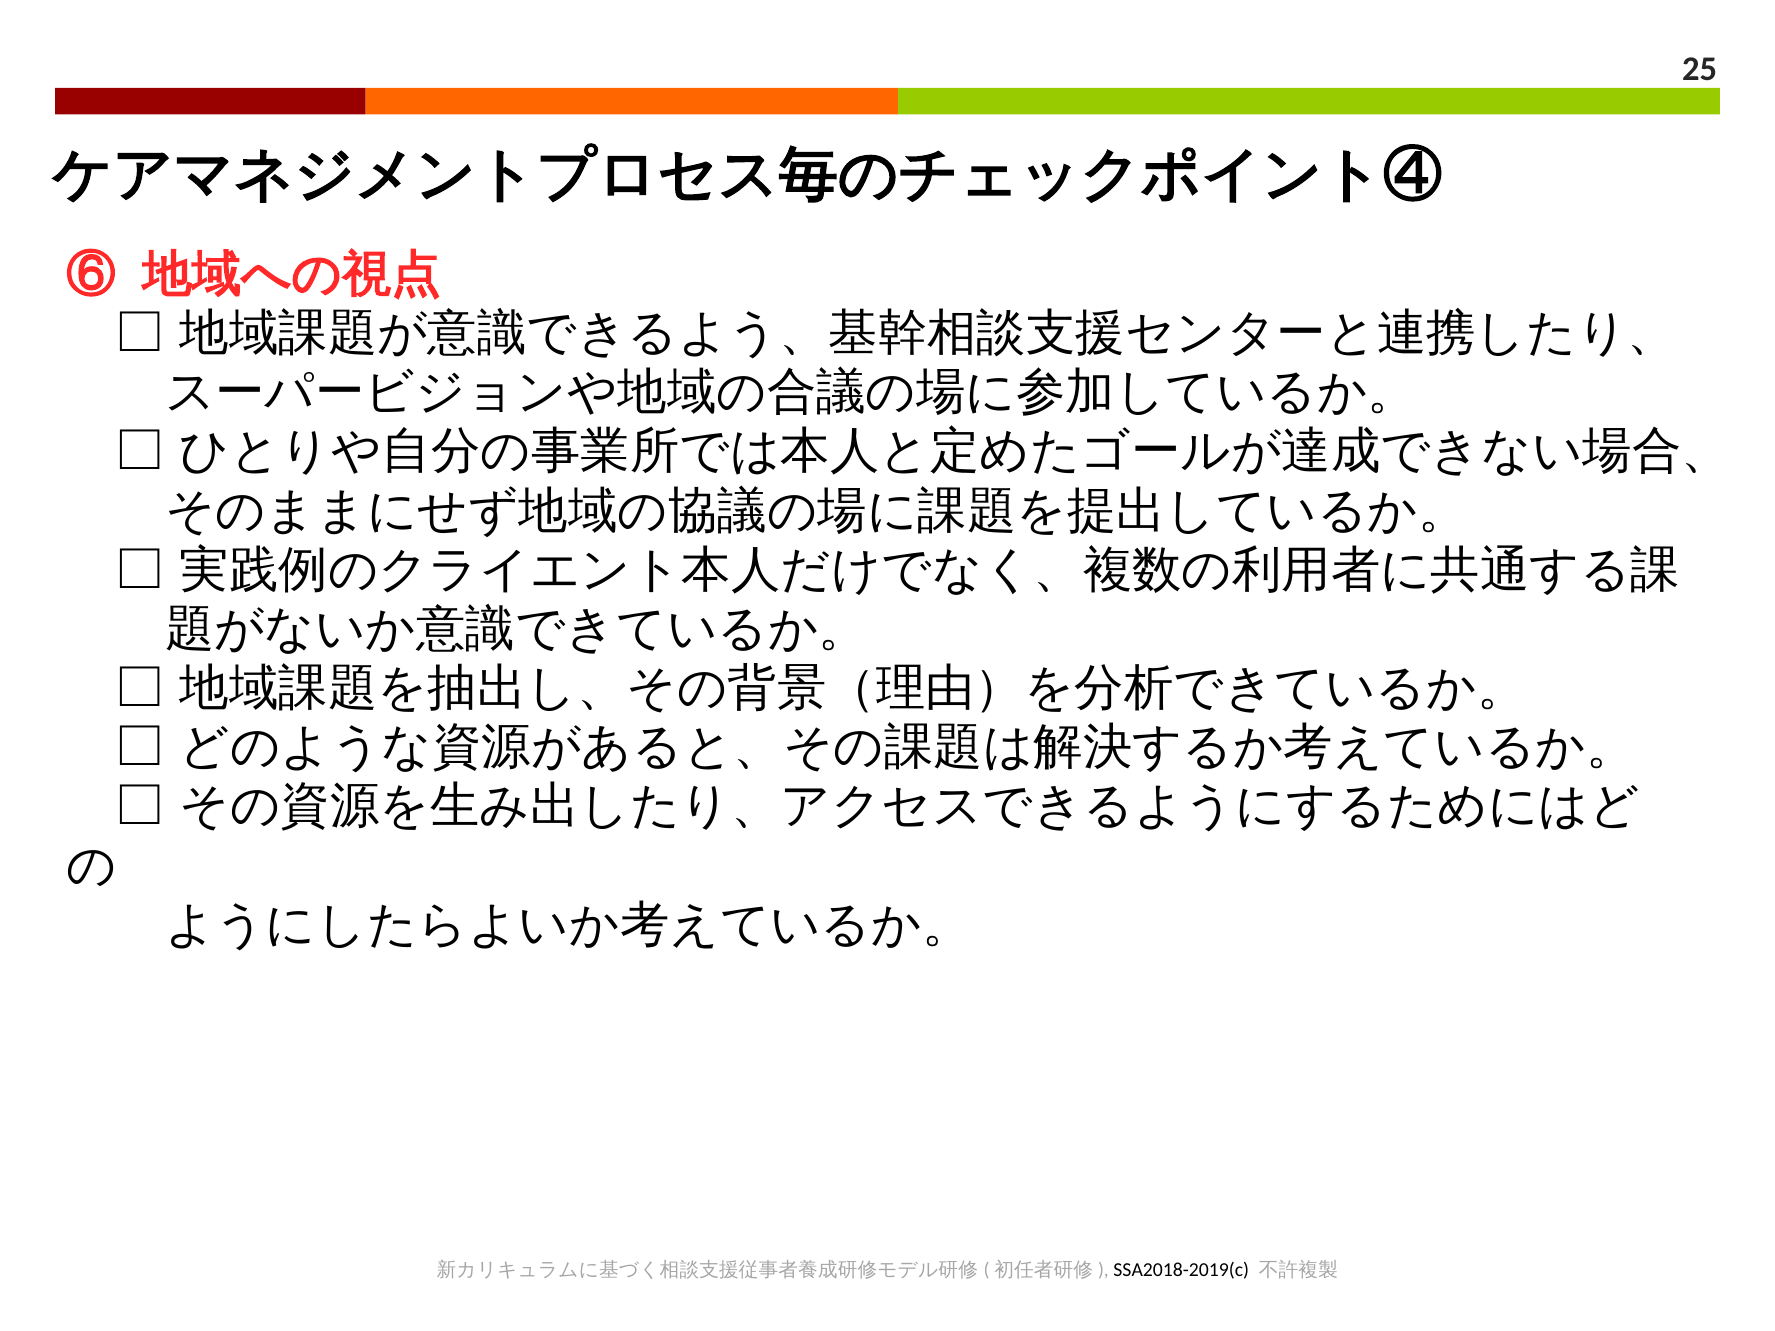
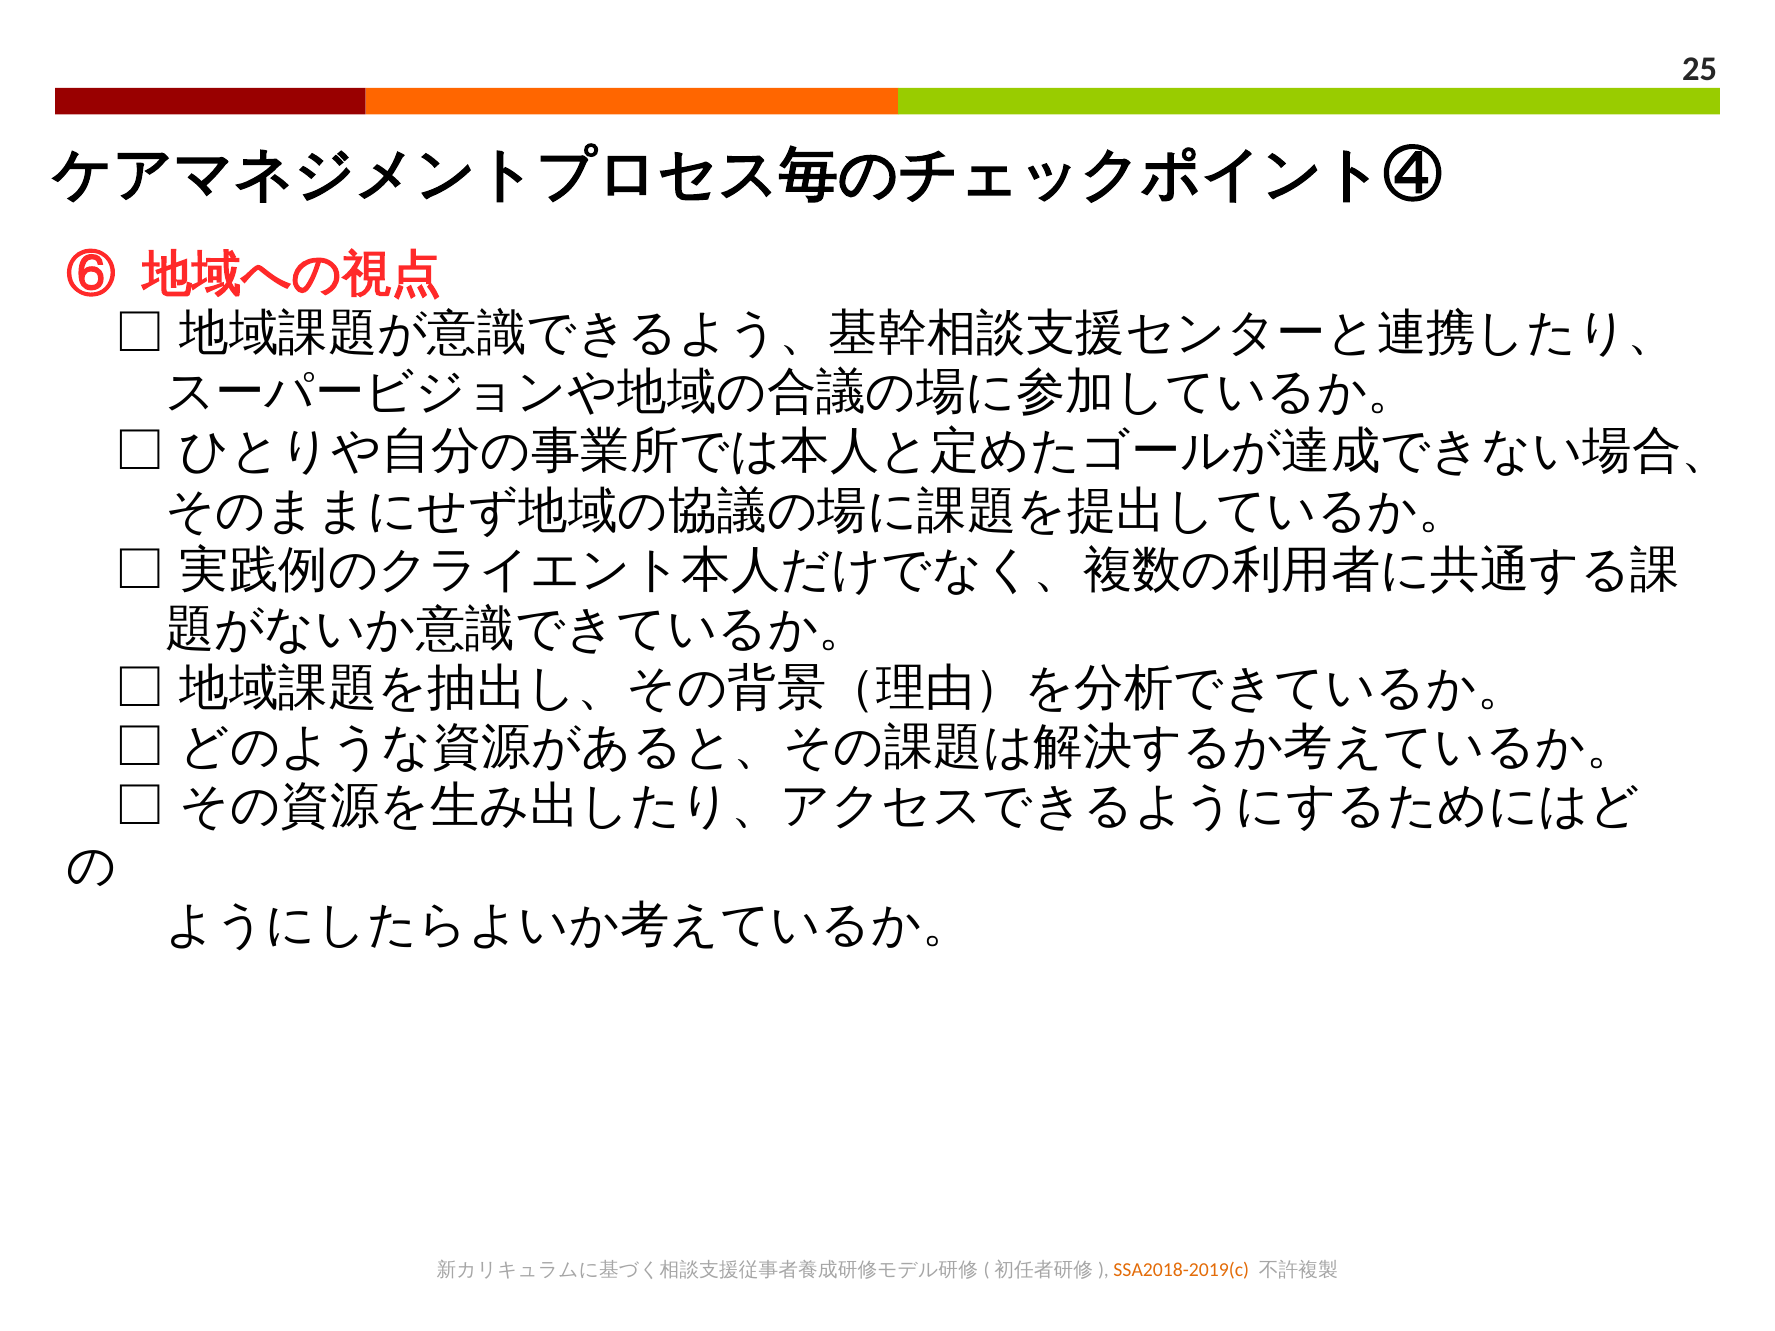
SSA2018-2019(c colour: black -> orange (1181, 1271)
